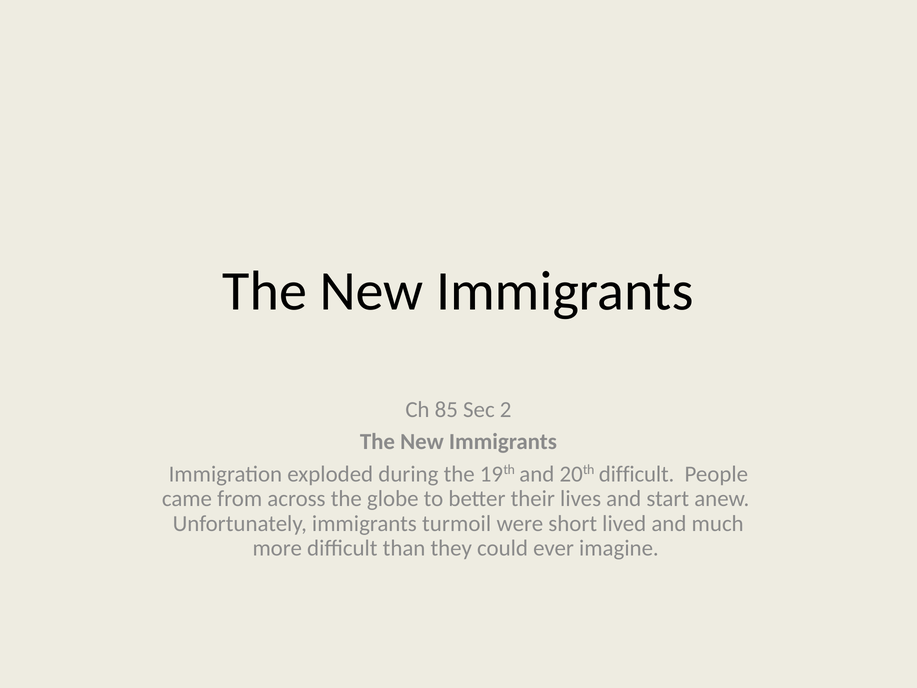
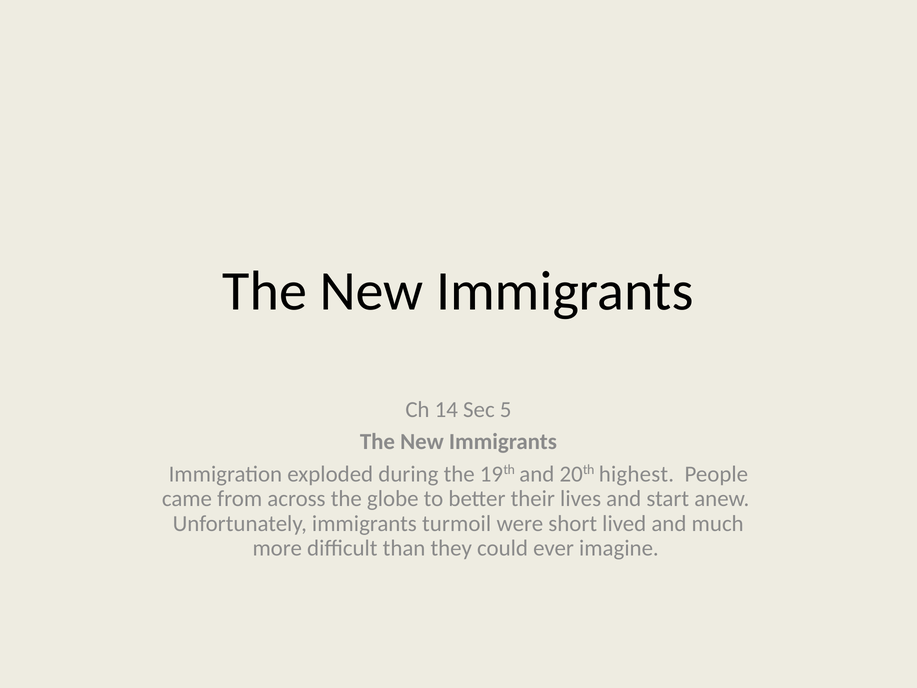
85: 85 -> 14 (446, 410)
2: 2 -> 5 (506, 410)
20th difficult: difficult -> highest (636, 474)
